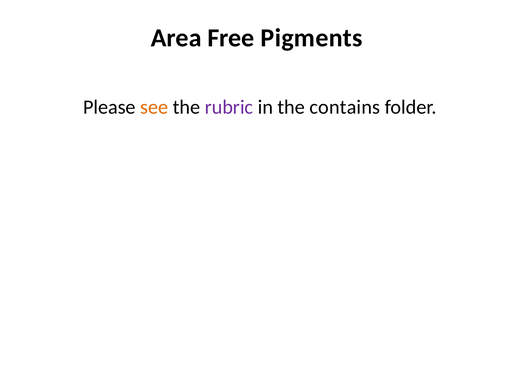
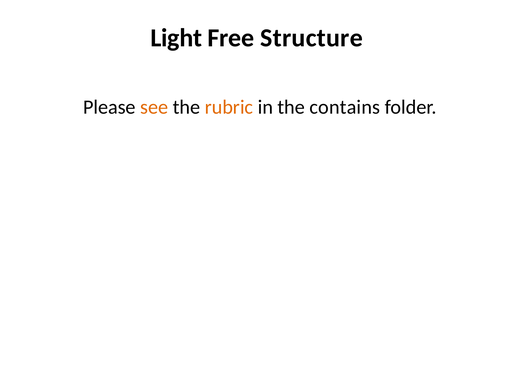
Area: Area -> Light (176, 38)
Pigments: Pigments -> Structure (312, 38)
rubric colour: purple -> orange (229, 107)
